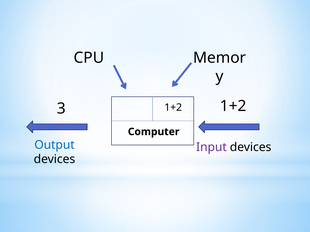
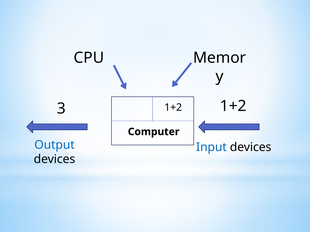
Input colour: purple -> blue (211, 148)
